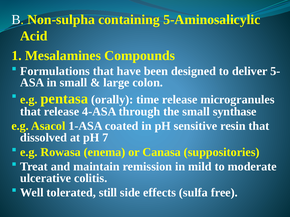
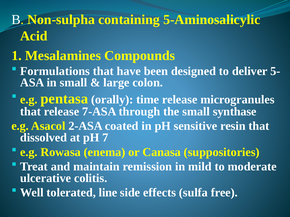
4-ASA: 4-ASA -> 7-ASA (99, 112)
1-ASA: 1-ASA -> 2-ASA (86, 126)
still: still -> line (108, 193)
